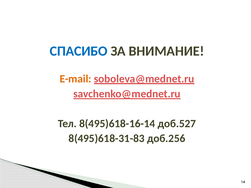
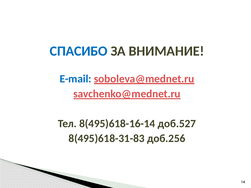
E-mail colour: orange -> blue (75, 79)
